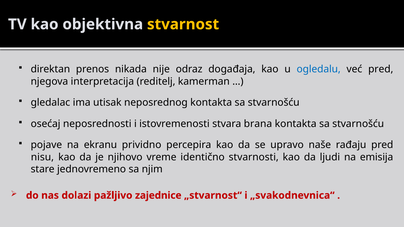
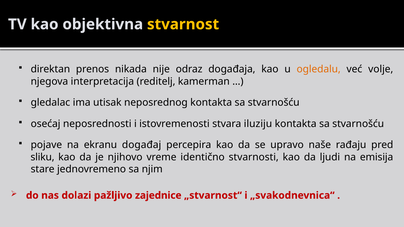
ogledalu colour: blue -> orange (319, 69)
već pred: pred -> volje (381, 69)
brana: brana -> iluziju (258, 124)
prividno: prividno -> događaj (142, 145)
nisu: nisu -> sliku (43, 157)
